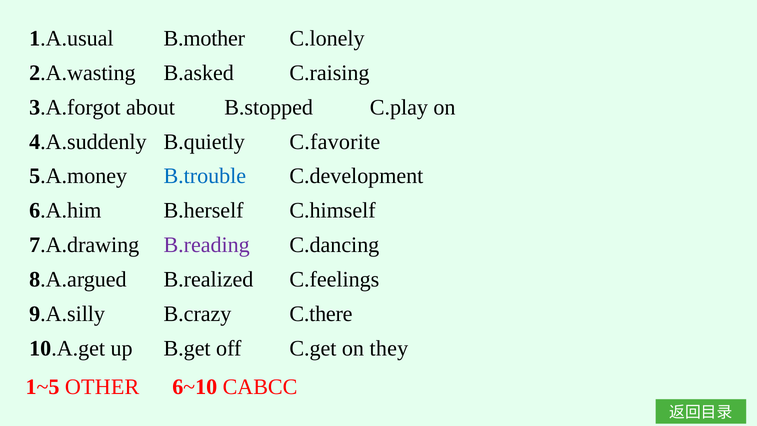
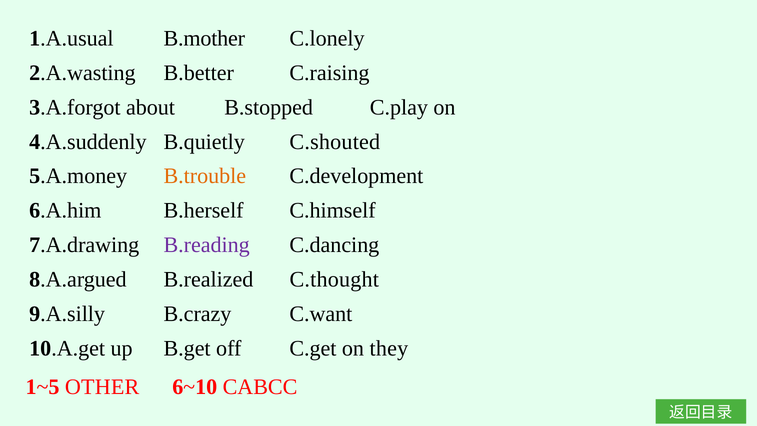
B.asked: B.asked -> B.better (199, 73)
C.favorite: C.favorite -> C.shouted (335, 142)
B.trouble colour: blue -> orange (205, 176)
C.feelings: C.feelings -> C.thought (334, 279)
C.there: C.there -> C.want (321, 314)
